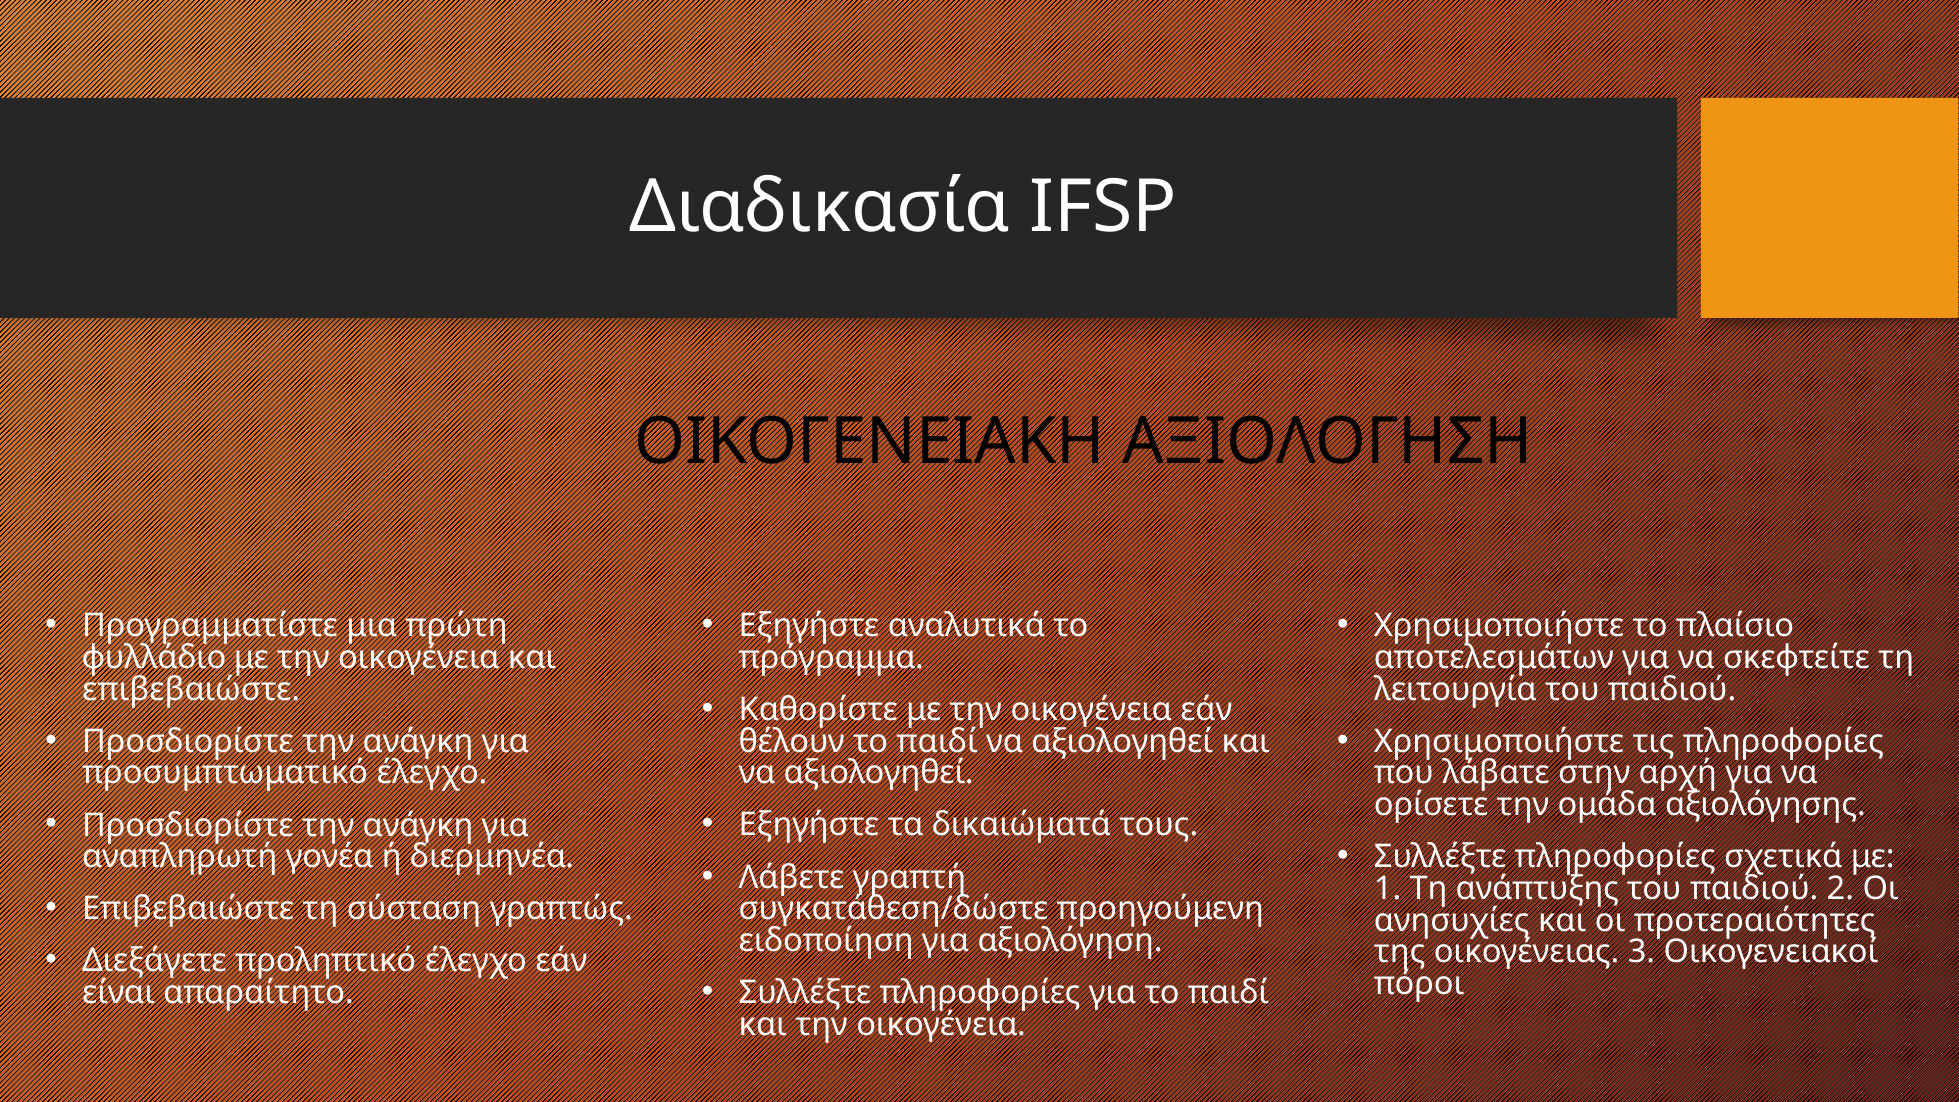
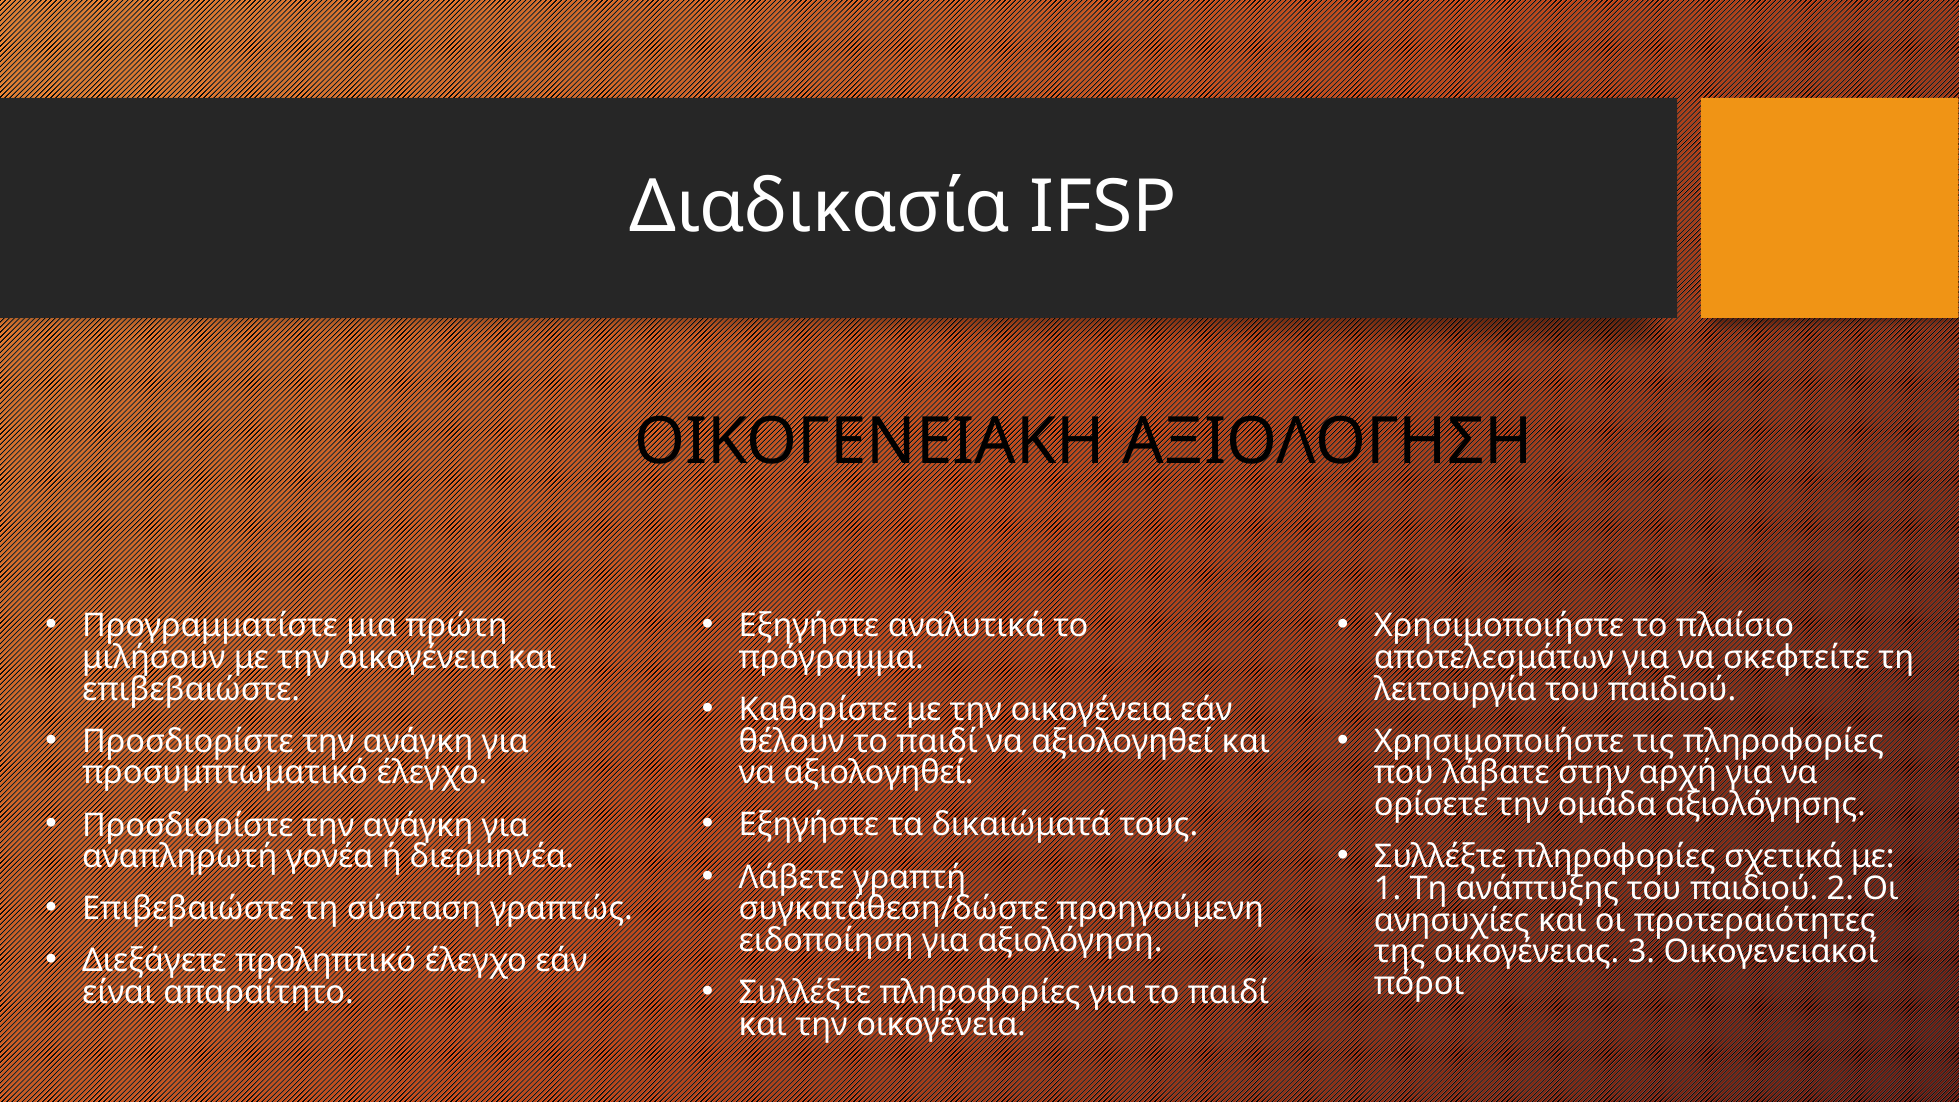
φυλλάδιο: φυλλάδιο -> μιλήσουν (154, 658)
